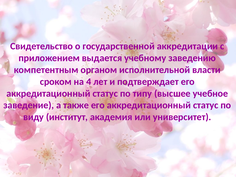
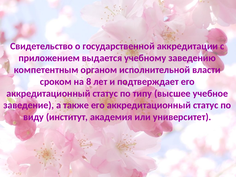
4: 4 -> 8 (89, 82)
